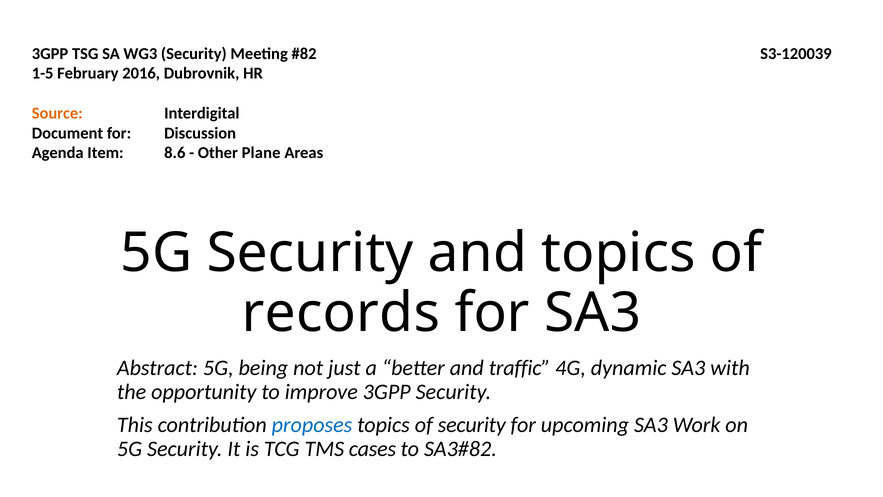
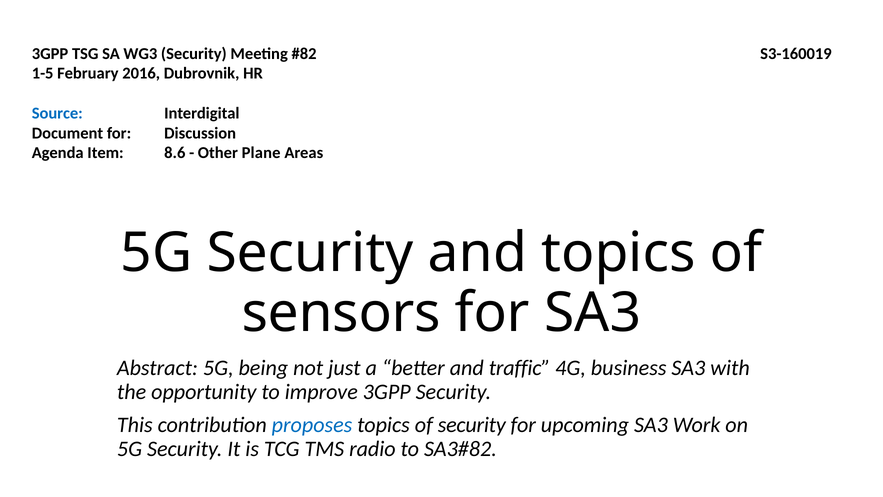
S3-120039: S3-120039 -> S3-160019 (796, 54)
Source colour: orange -> blue (57, 113)
records: records -> sensors (341, 313)
dynamic: dynamic -> business (629, 368)
cases: cases -> radio (372, 449)
